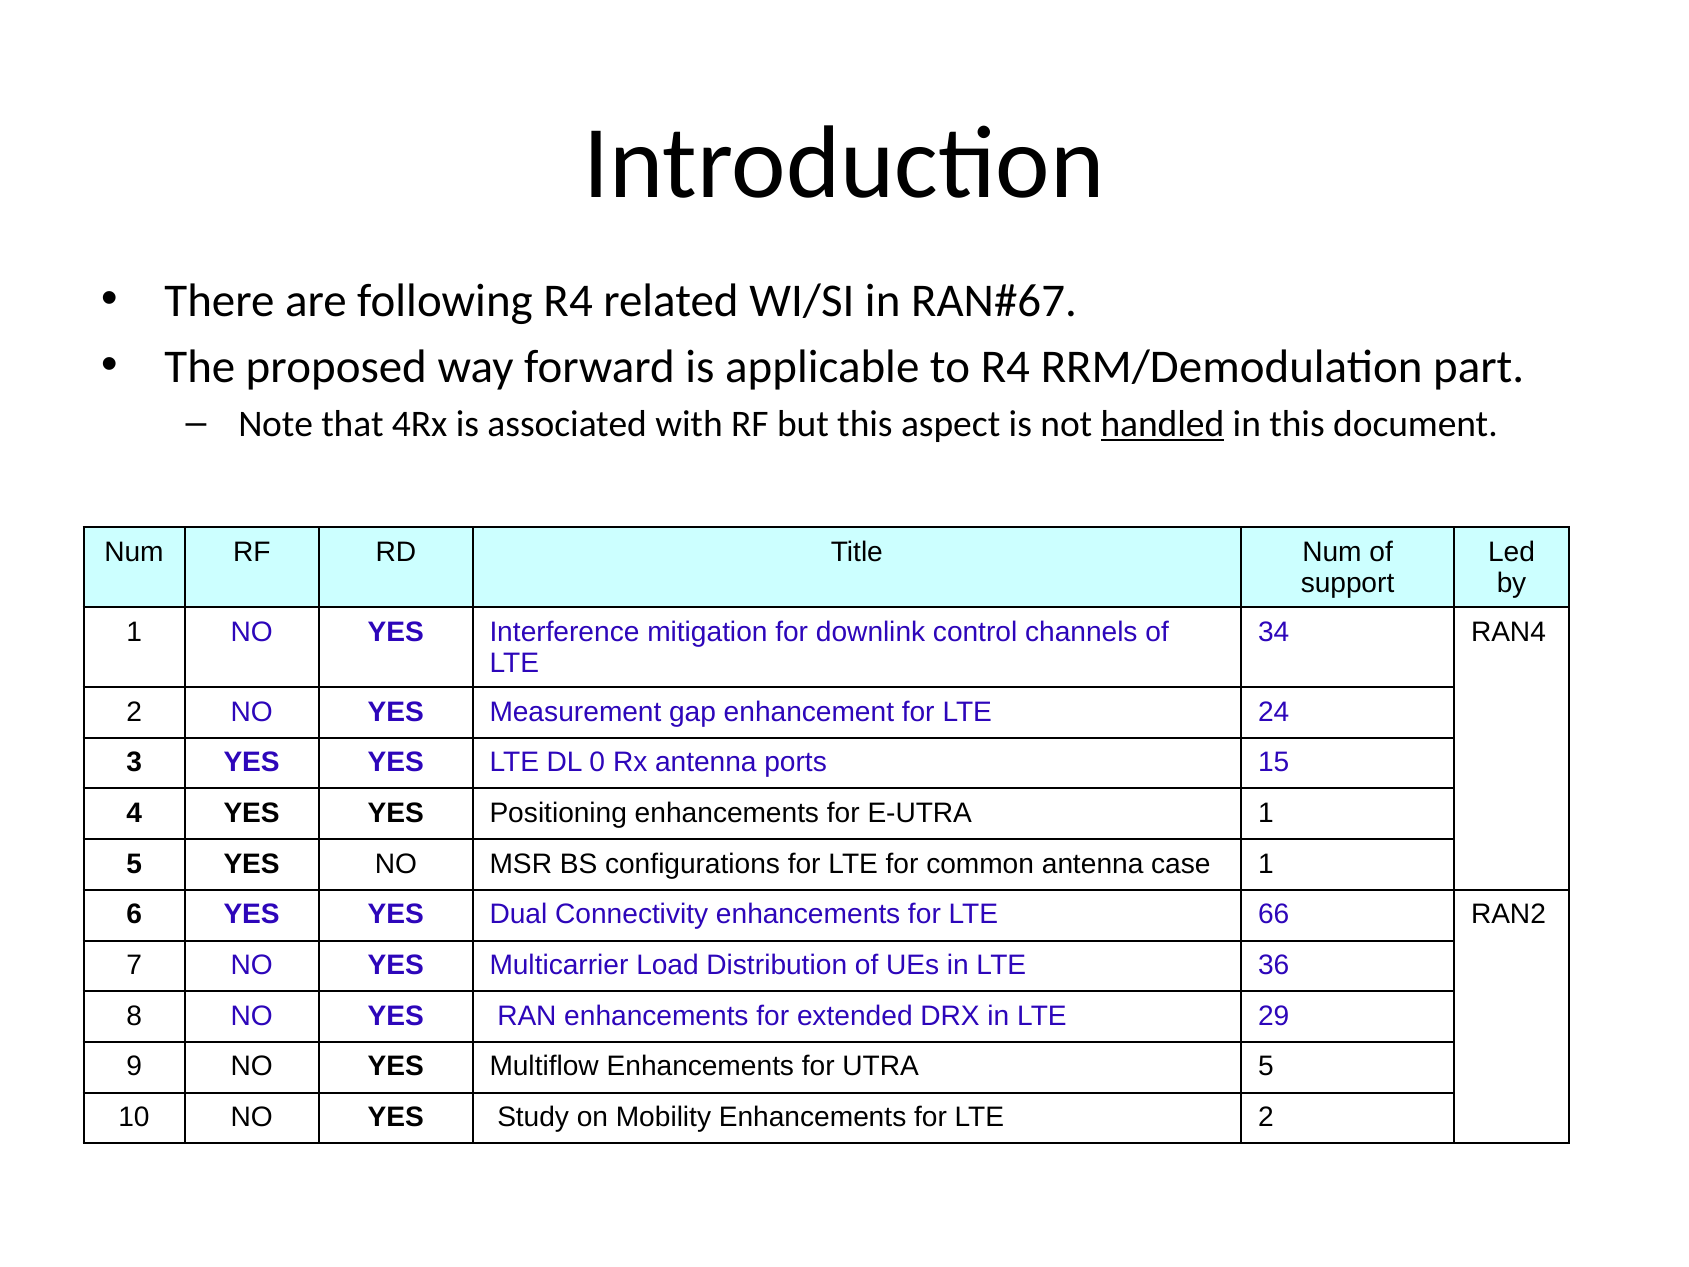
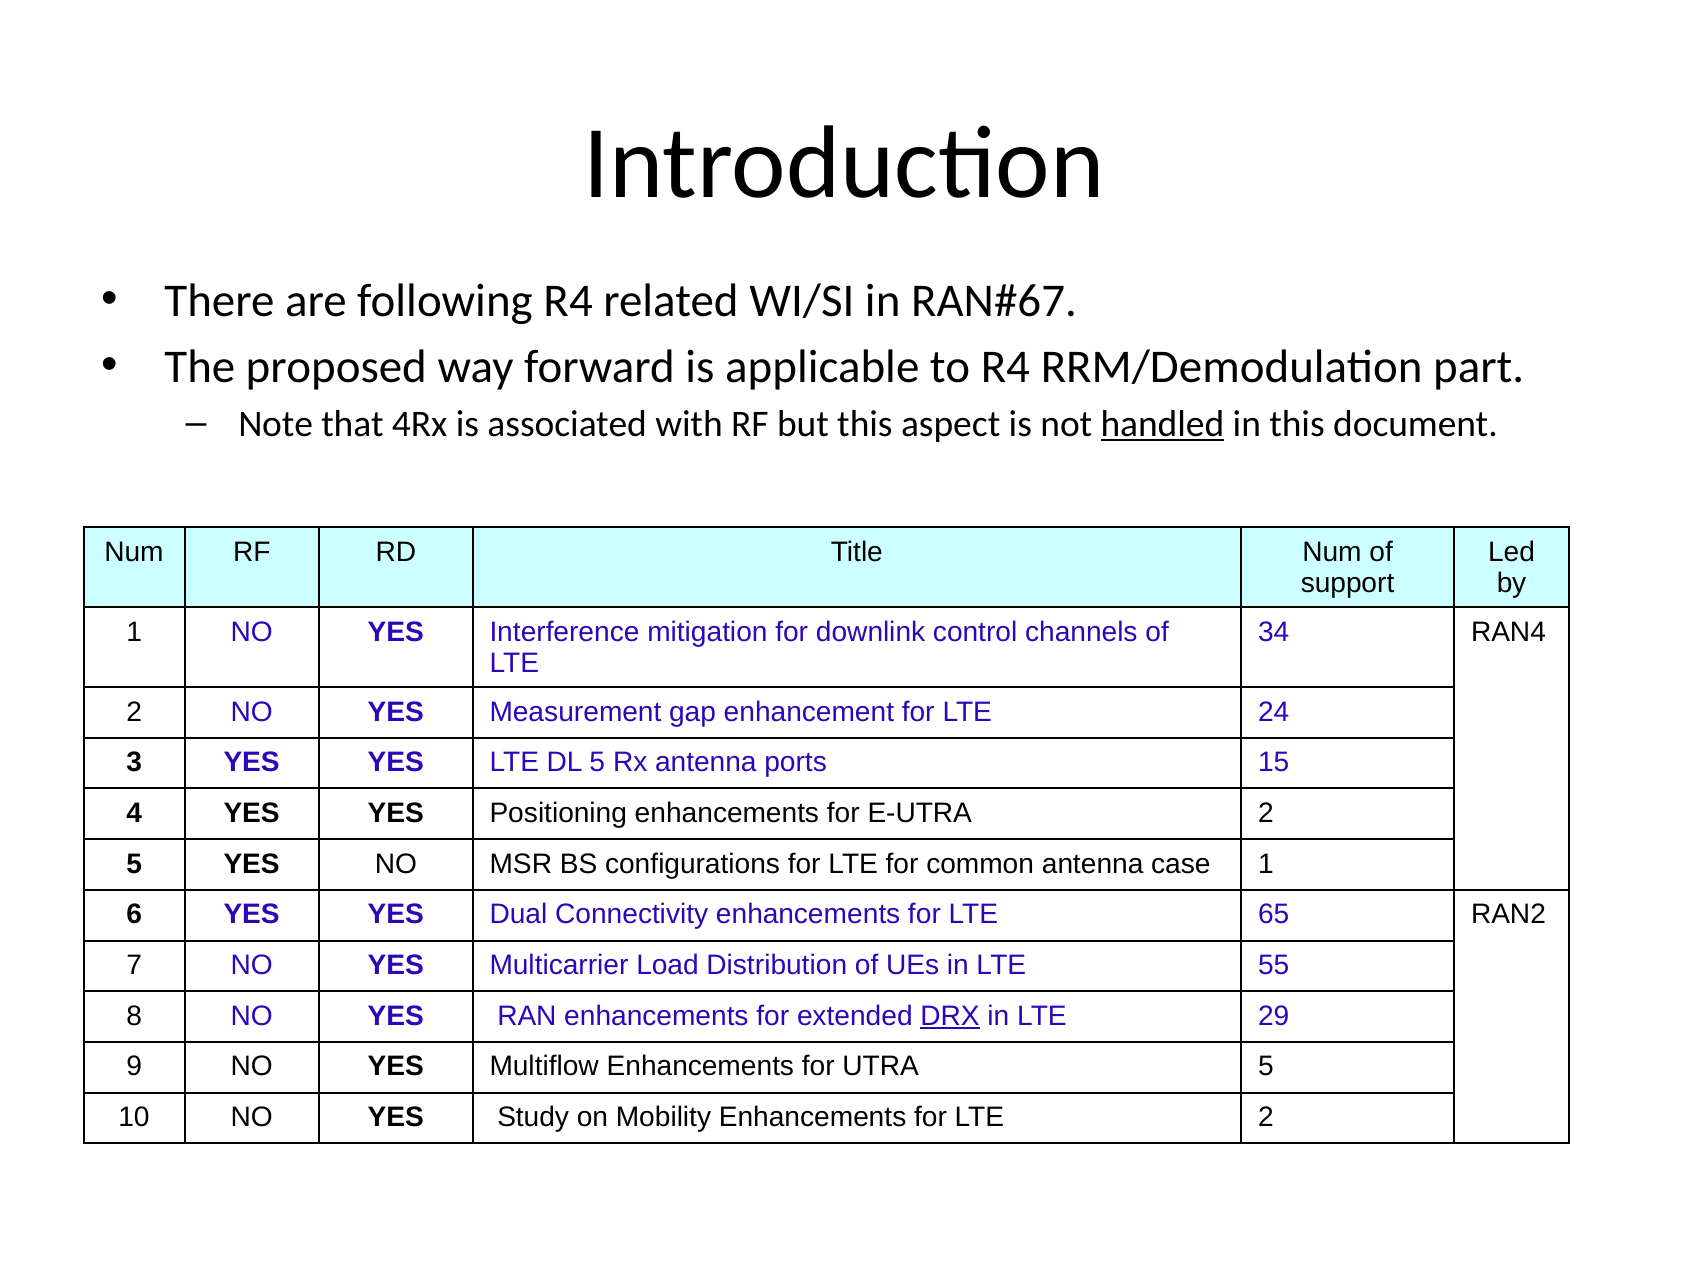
DL 0: 0 -> 5 (597, 762)
E-UTRA 1: 1 -> 2 (1266, 813)
66: 66 -> 65 (1274, 914)
36: 36 -> 55 (1274, 965)
DRX underline: none -> present (950, 1016)
